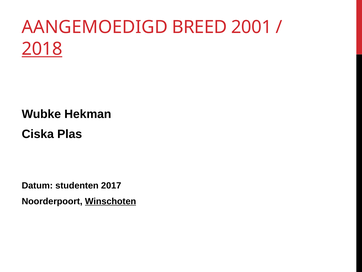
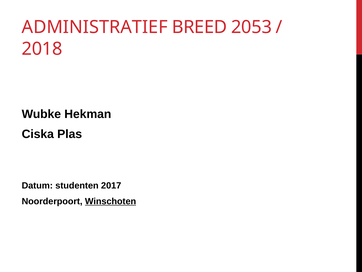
AANGEMOEDIGD: AANGEMOEDIGD -> ADMINISTRATIEF (95, 27)
2001: 2001 -> 2053 (251, 27)
2018 underline: present -> none (42, 49)
